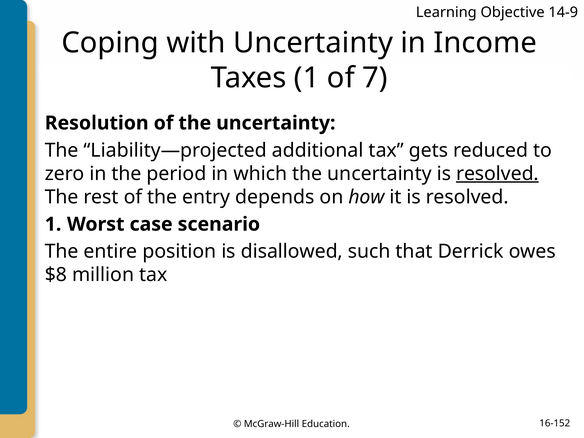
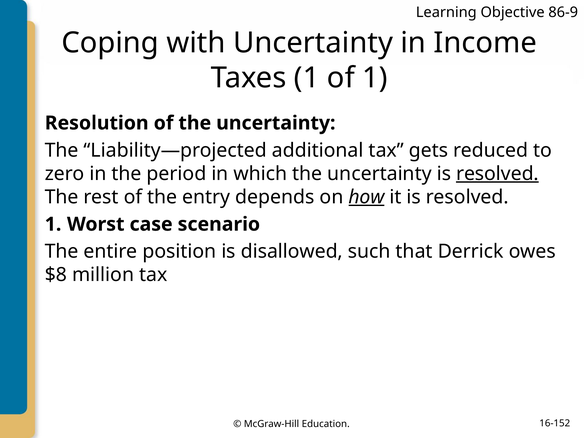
14-9: 14-9 -> 86-9 (563, 12)
of 7: 7 -> 1 (375, 78)
how underline: none -> present (367, 197)
